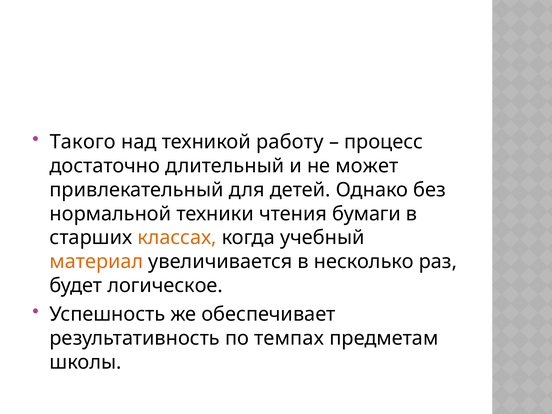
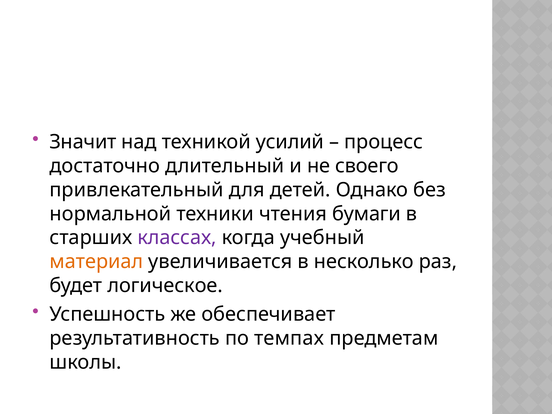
Такого: Такого -> Значит (83, 142)
работу: работу -> усилий (290, 142)
может: может -> своего (367, 166)
классах colour: orange -> purple (177, 238)
